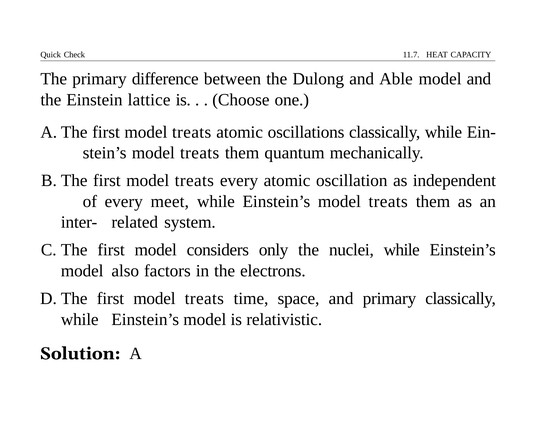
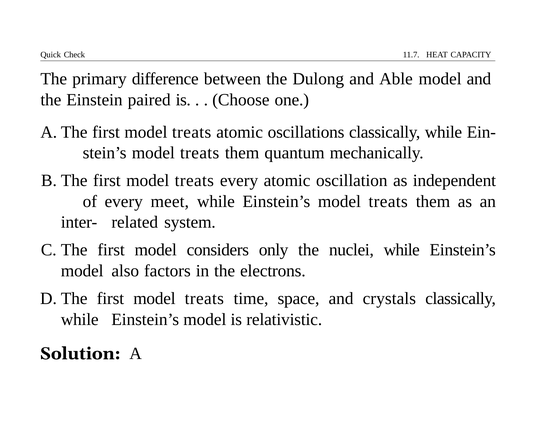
lattice: lattice -> paired (149, 100)
and primary: primary -> crystals (389, 299)
